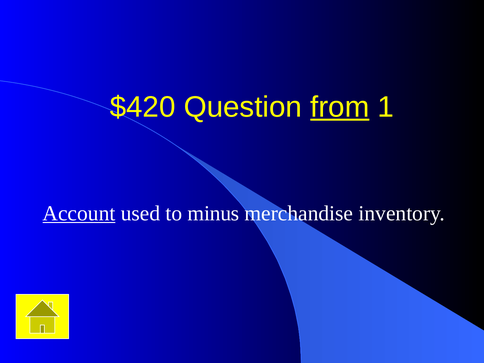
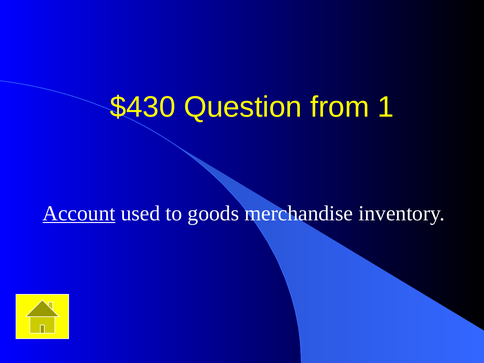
$420: $420 -> $430 (143, 107)
from underline: present -> none (340, 107)
minus: minus -> goods (213, 213)
